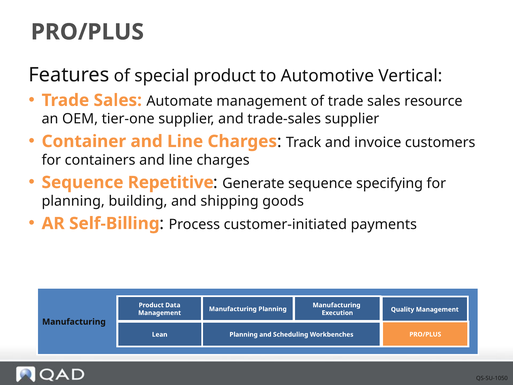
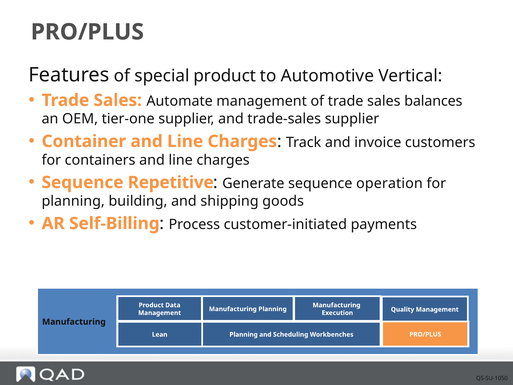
resource: resource -> balances (433, 101)
specifying: specifying -> operation (389, 183)
